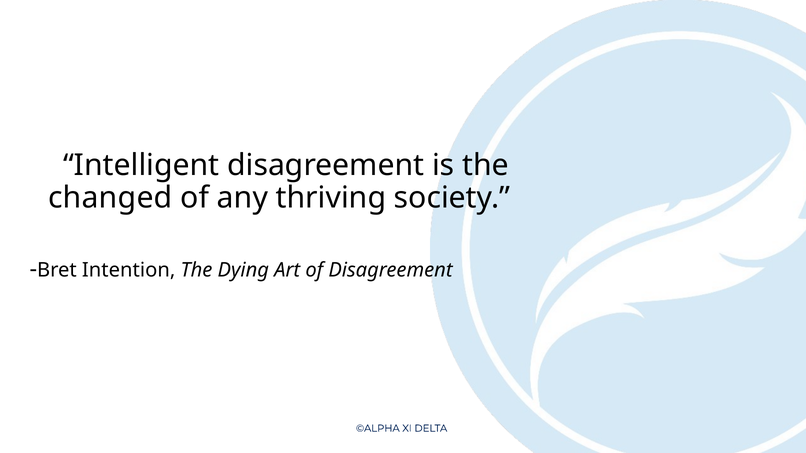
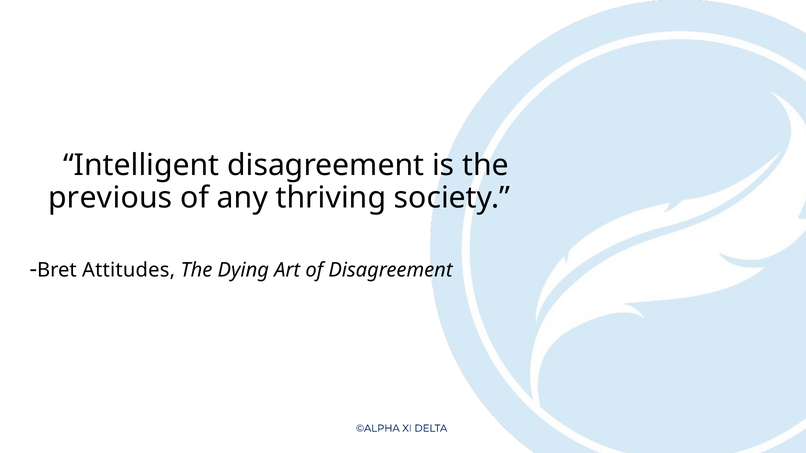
changed: changed -> previous (110, 198)
Intention: Intention -> Attitudes (129, 270)
